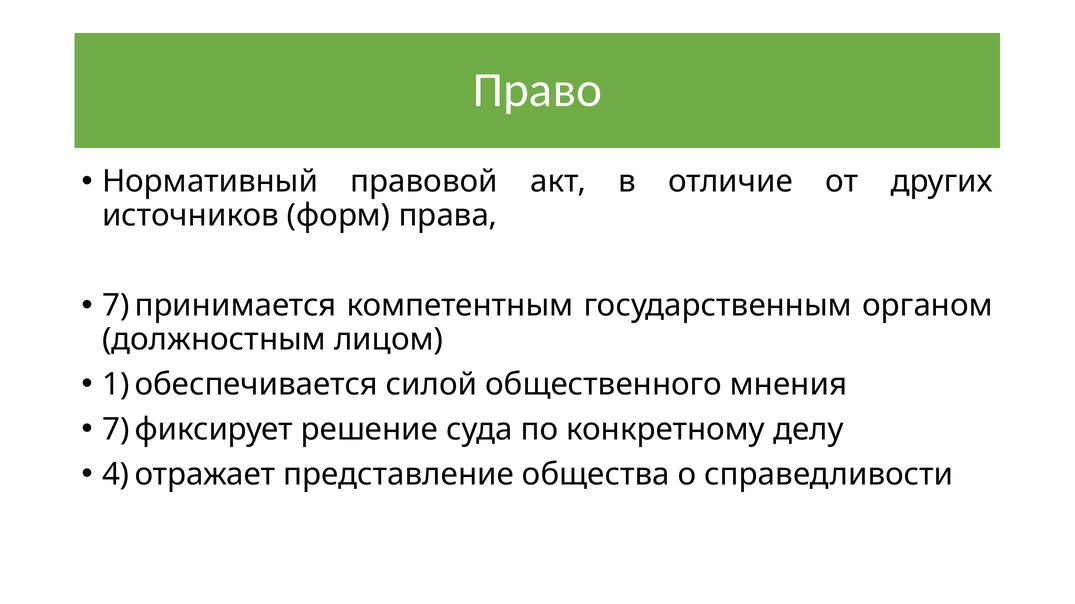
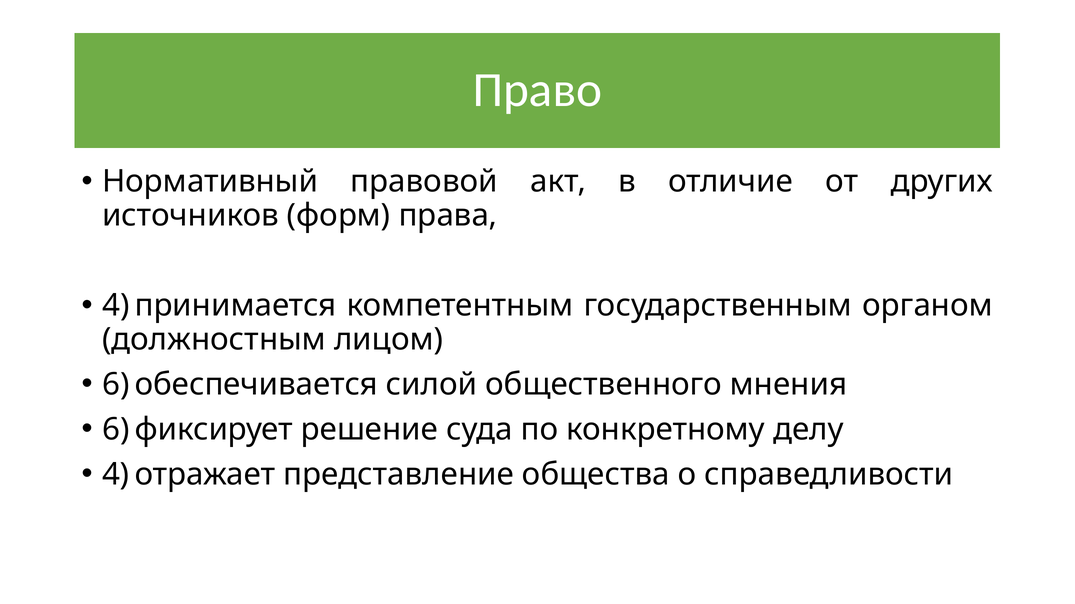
7: 7 -> 4 (116, 306)
1: 1 -> 6 (116, 385)
7: 7 -> 6 (116, 430)
